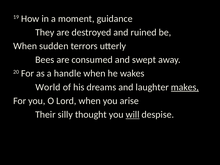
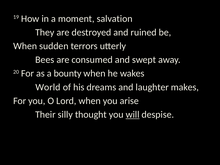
guidance: guidance -> salvation (115, 19)
handle: handle -> bounty (68, 73)
makes underline: present -> none (185, 87)
